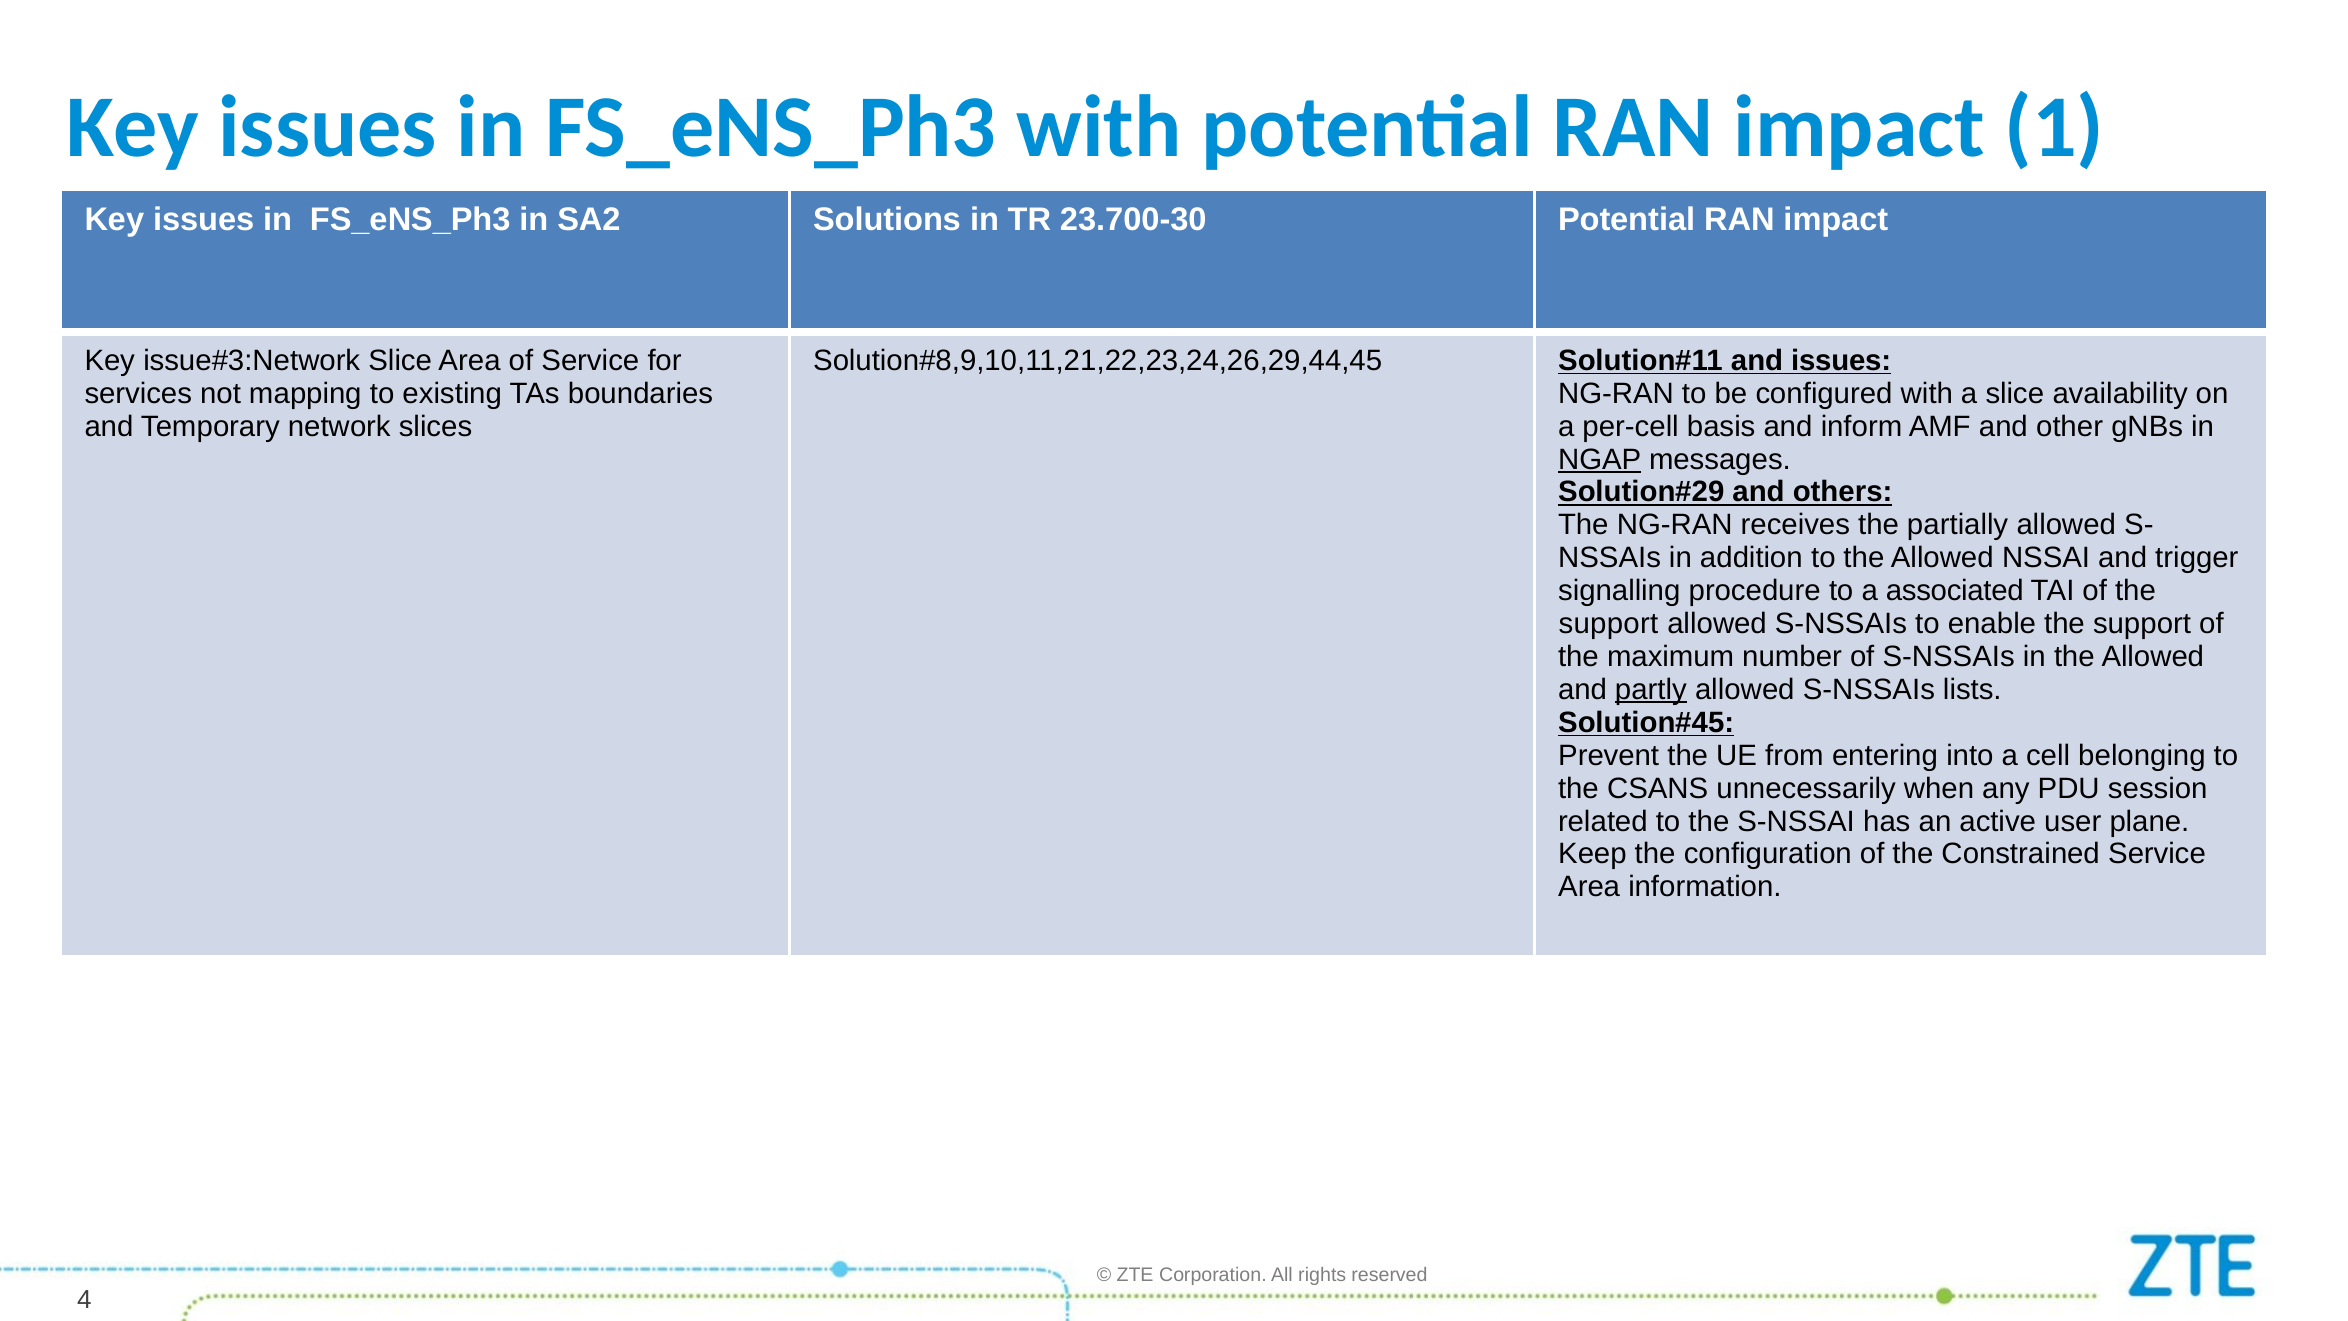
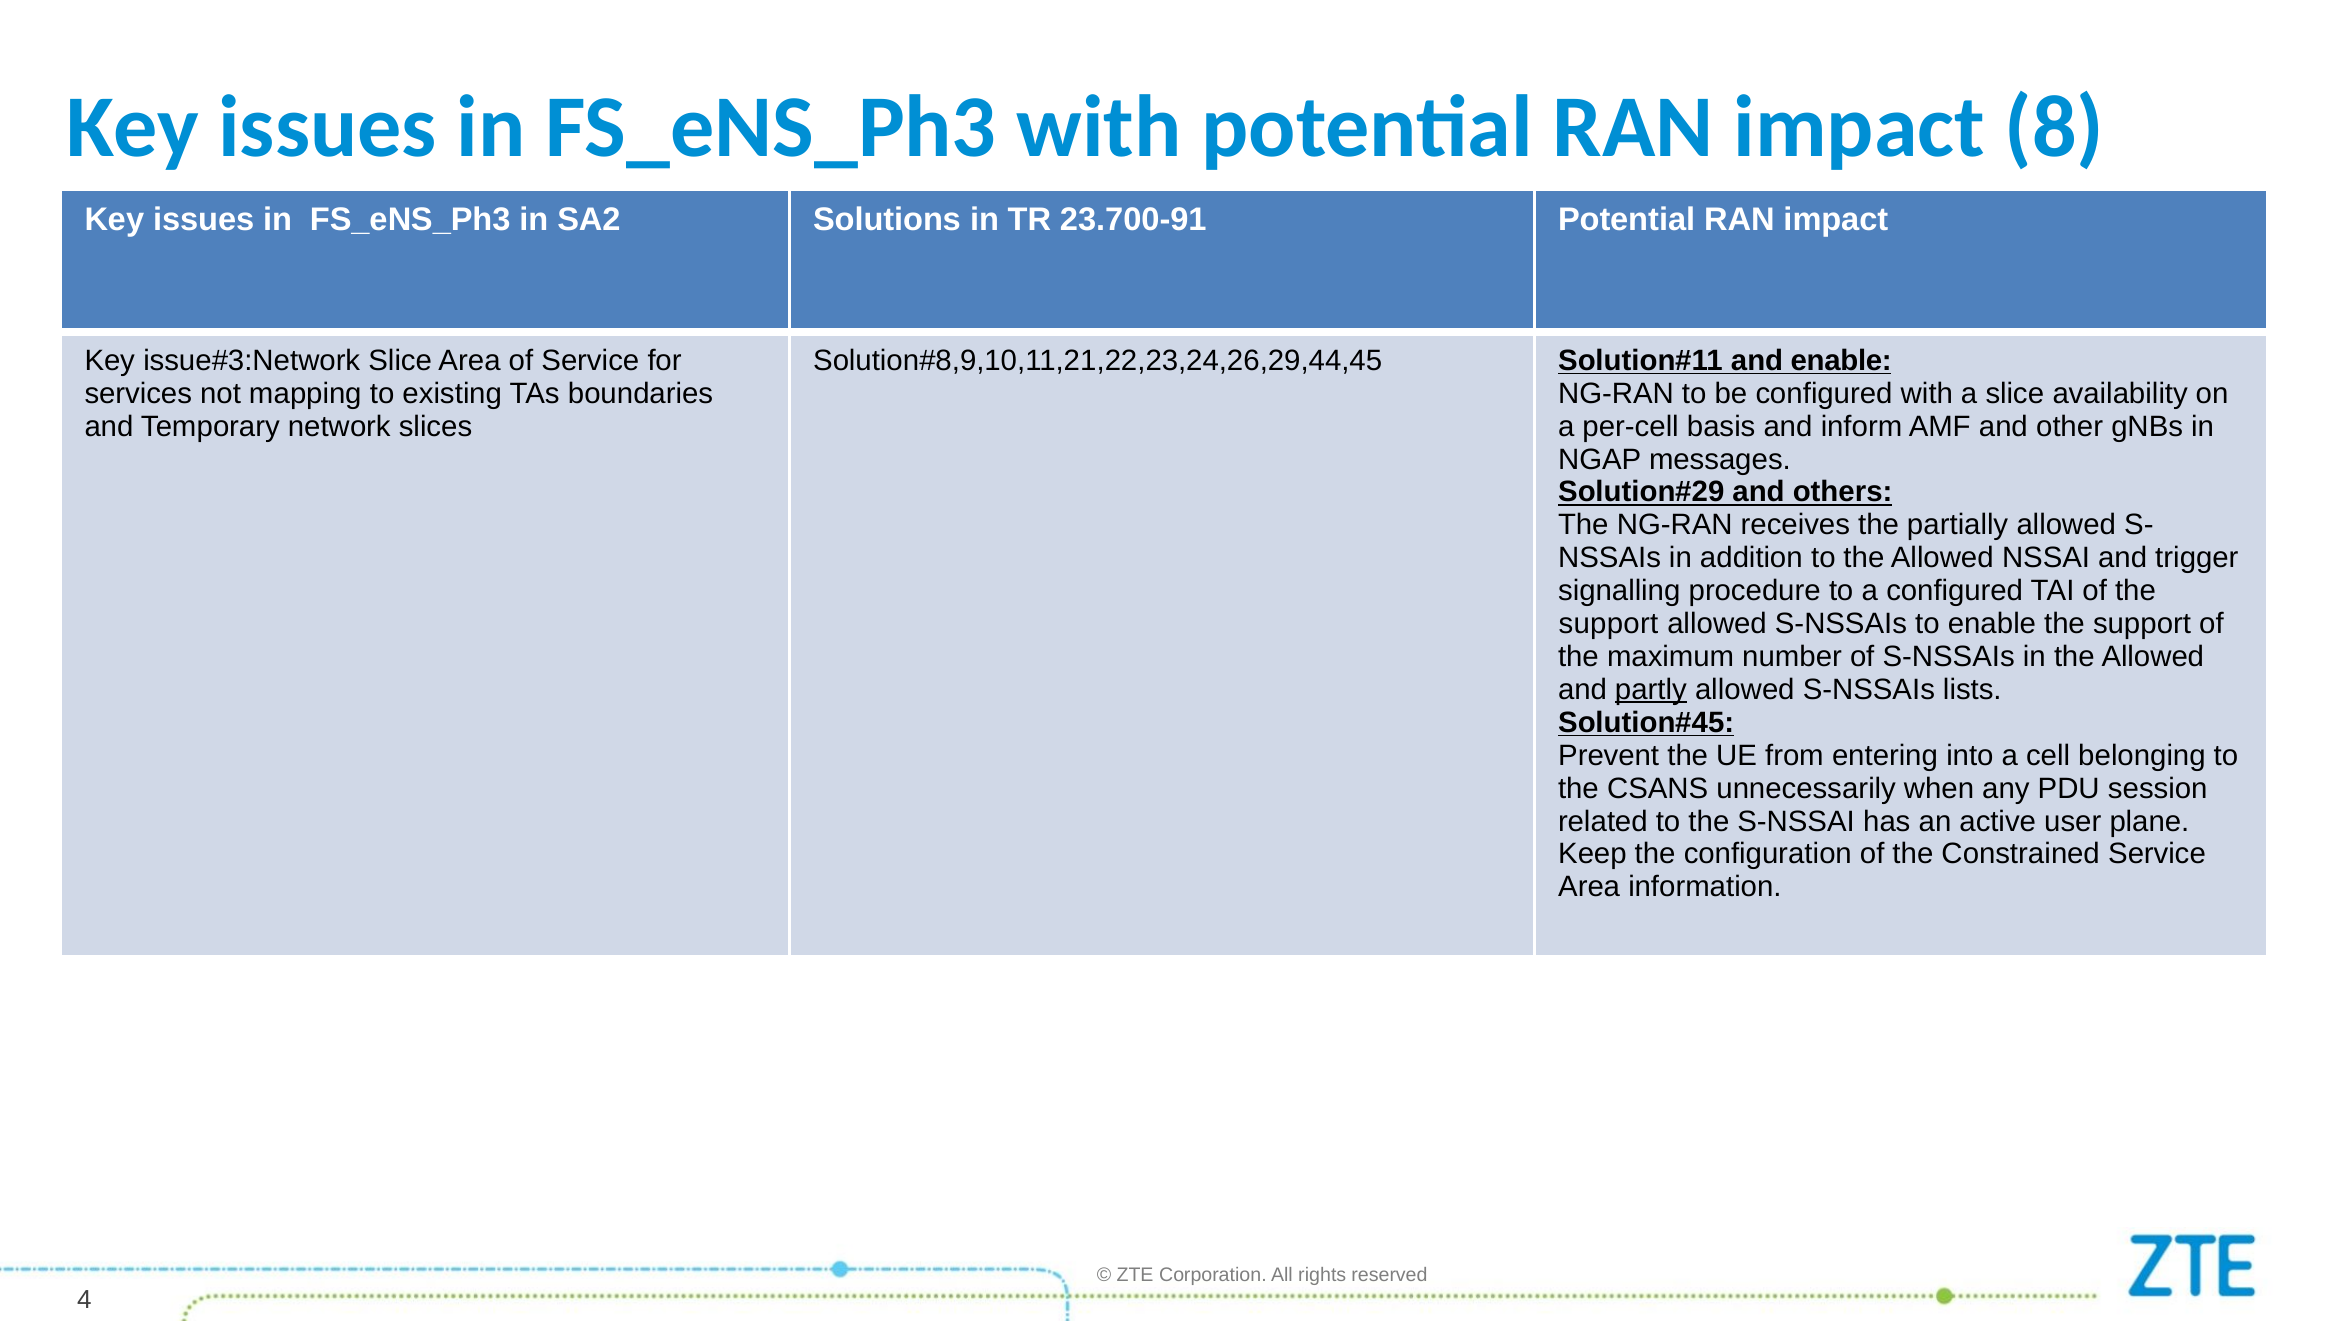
1: 1 -> 8 (2055, 127)
23.700-30: 23.700-30 -> 23.700-91 (1133, 220)
and issues: issues -> enable (1841, 361)
NGAP underline: present -> none (1600, 459)
a associated: associated -> configured (1955, 591)
